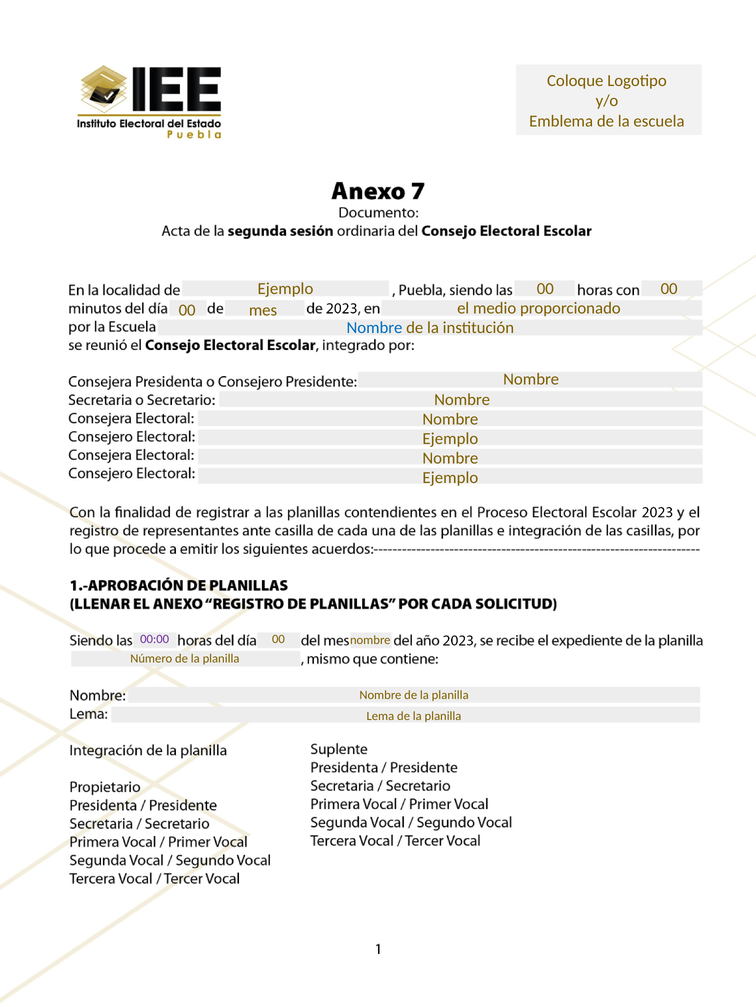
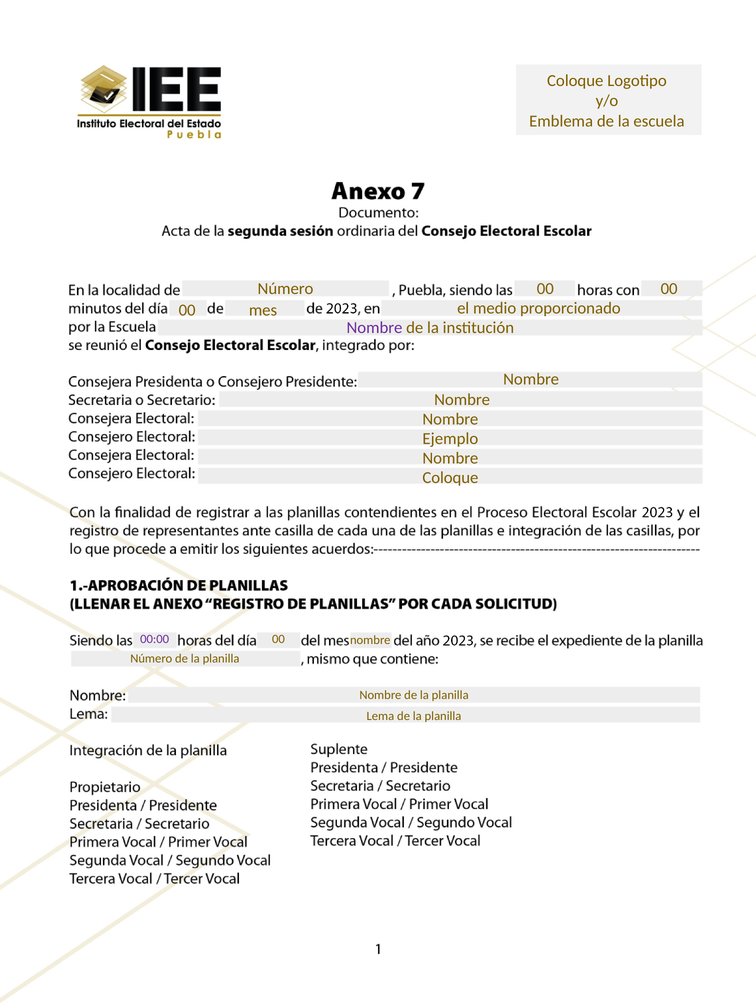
Ejemplo: Ejemplo -> Número (286, 289)
Nombre colour: blue -> purple (375, 328)
Ejemplo: Ejemplo -> Coloque (450, 478)
